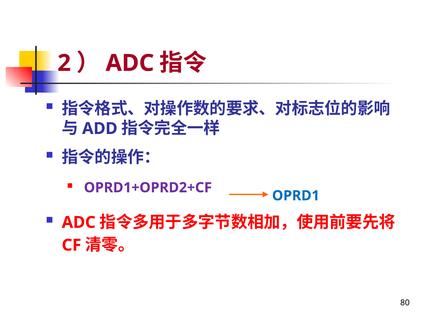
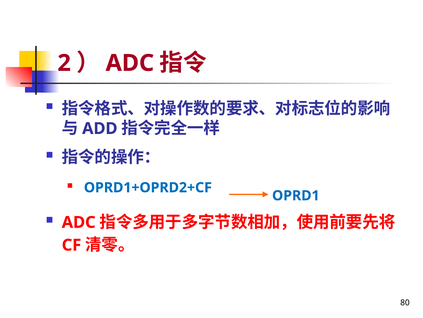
OPRD1+OPRD2+CF colour: purple -> blue (148, 187)
